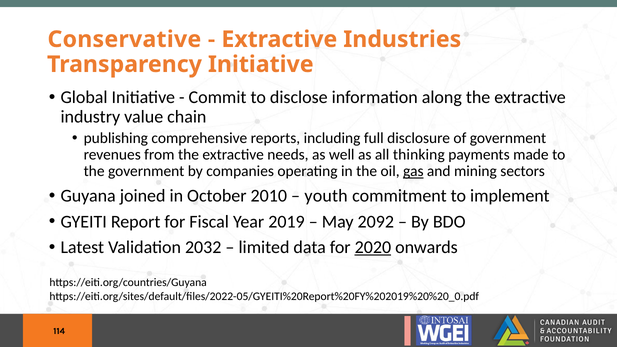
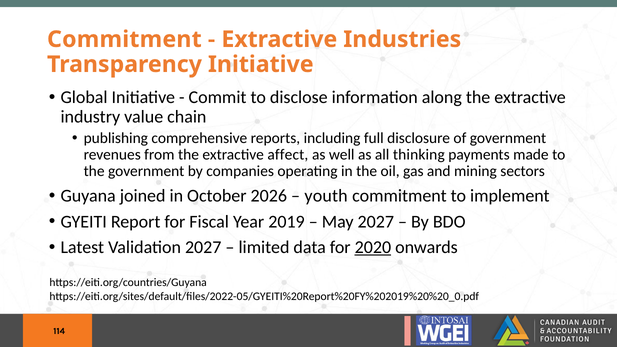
Conservative: Conservative -> Commitment (124, 39)
needs: needs -> affect (288, 155)
gas underline: present -> none (413, 171)
2010: 2010 -> 2026 (269, 196)
May 2092: 2092 -> 2027 (376, 222)
Validation 2032: 2032 -> 2027 (203, 248)
